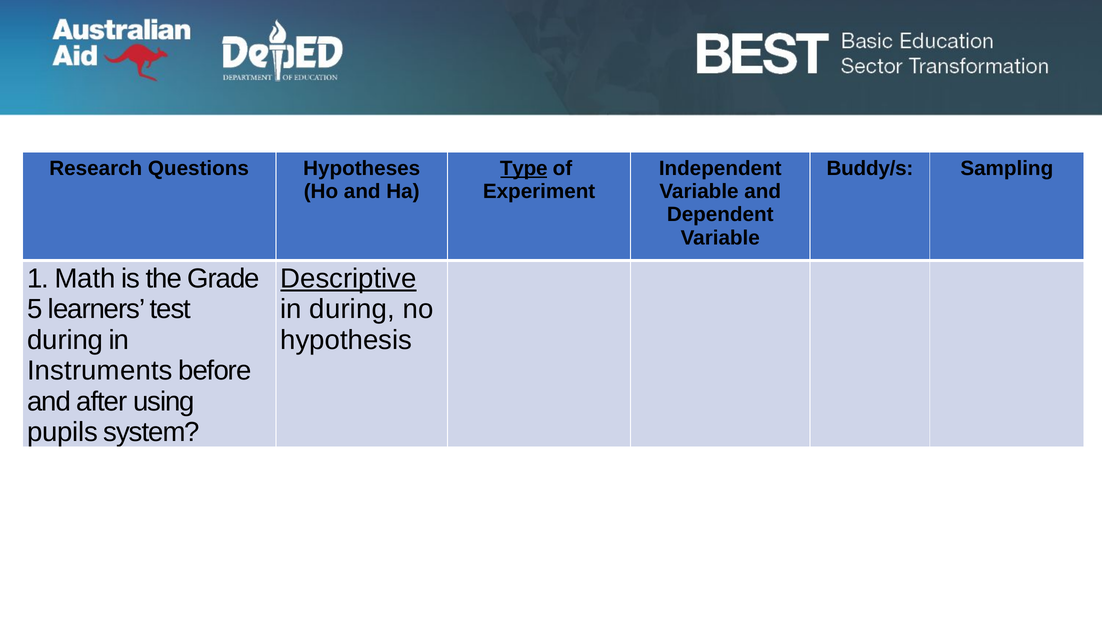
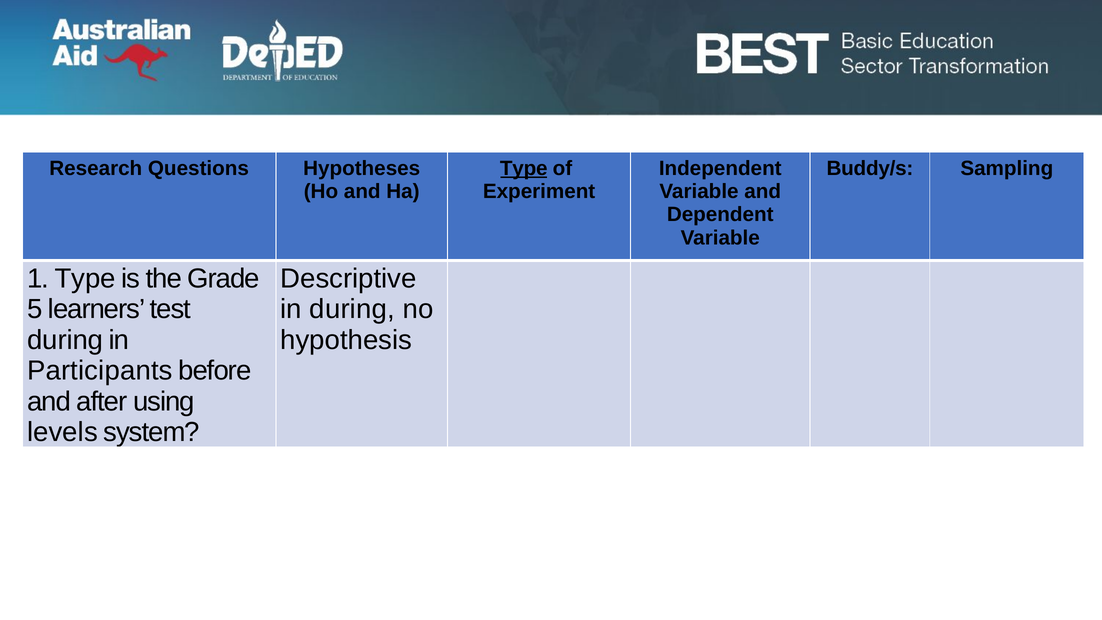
1 Math: Math -> Type (85, 279)
Descriptive underline: present -> none (348, 279)
Instruments: Instruments -> Participants (100, 371)
pupils: pupils -> levels (62, 432)
